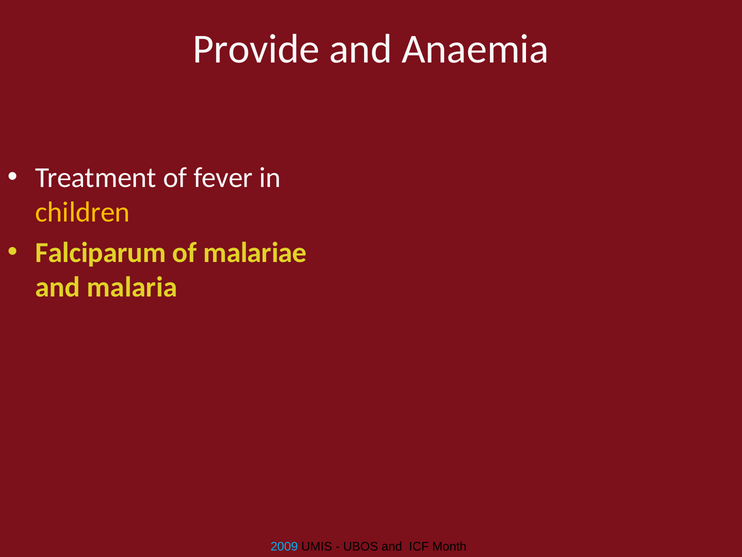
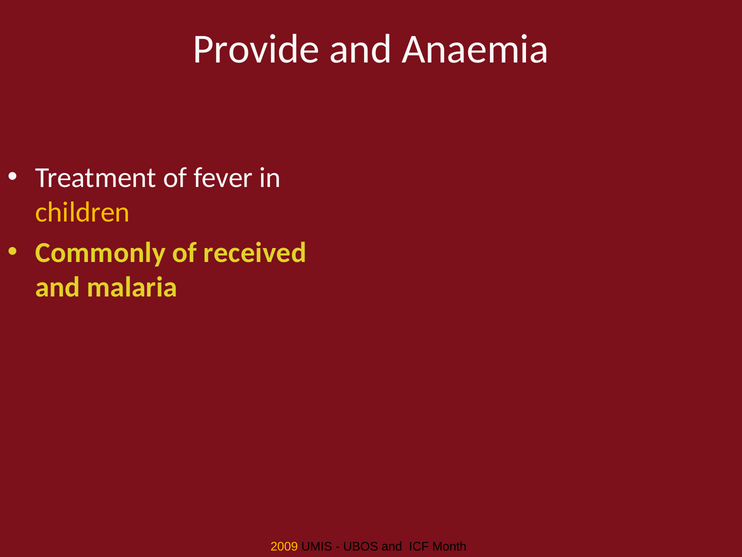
Falciparum: Falciparum -> Commonly (100, 252)
malariae: malariae -> received (255, 252)
2009 colour: light blue -> yellow (284, 546)
